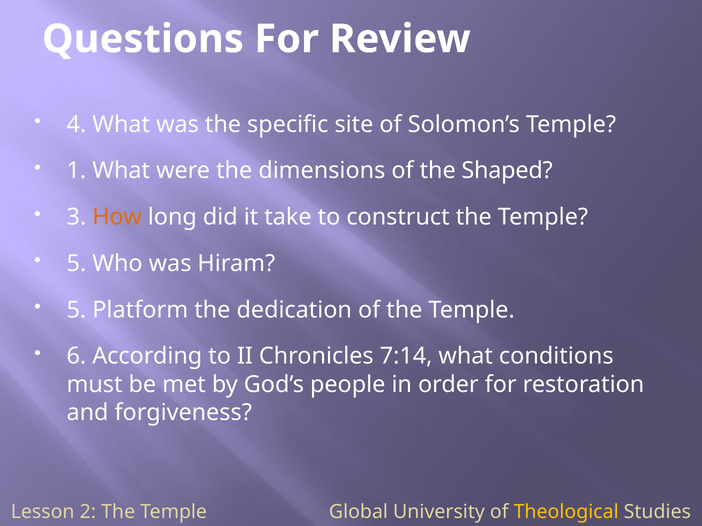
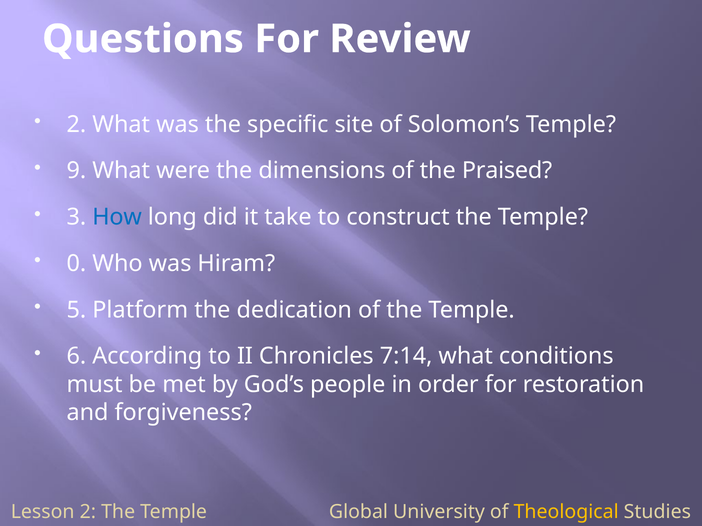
4: 4 -> 2 (76, 124)
1: 1 -> 9 (76, 171)
Shaped: Shaped -> Praised (507, 171)
How colour: orange -> blue (117, 217)
5: 5 -> 0 (76, 264)
